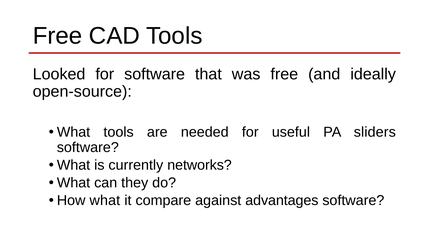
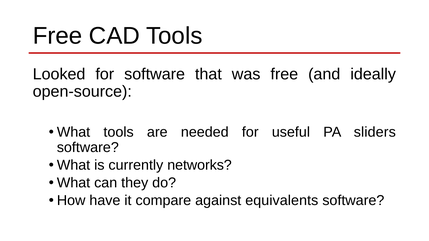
How what: what -> have (105, 201)
advantages: advantages -> equivalents (282, 201)
